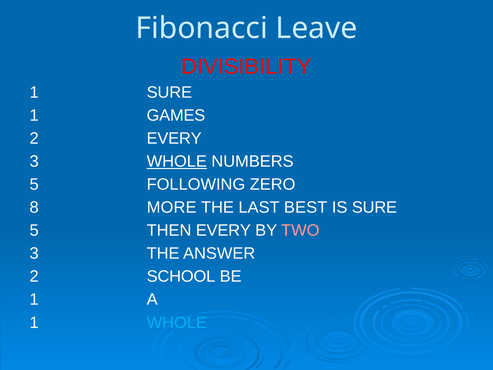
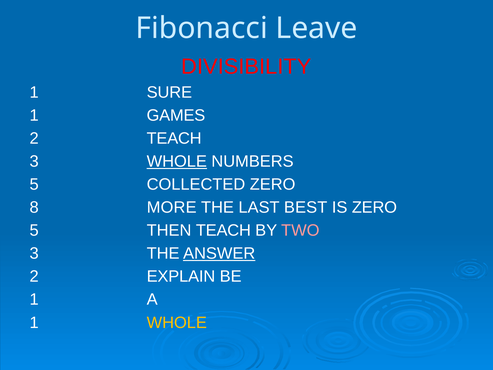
2 EVERY: EVERY -> TEACH (174, 138)
FOLLOWING: FOLLOWING -> COLLECTED (196, 184)
IS SURE: SURE -> ZERO (374, 207)
THEN EVERY: EVERY -> TEACH (223, 230)
ANSWER underline: none -> present (219, 253)
SCHOOL: SCHOOL -> EXPLAIN (181, 276)
WHOLE colour: light blue -> yellow (177, 322)
